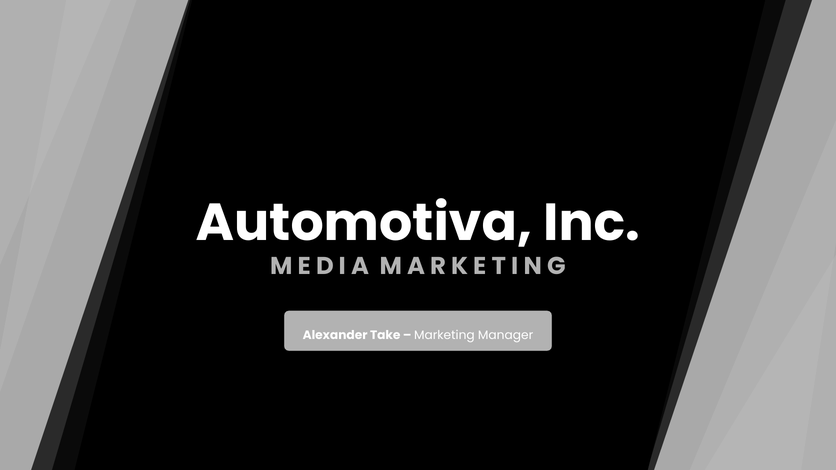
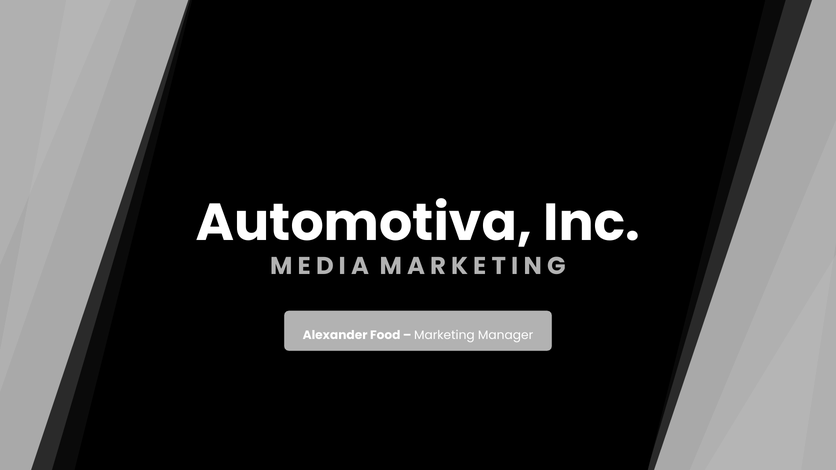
Take: Take -> Food (385, 335)
